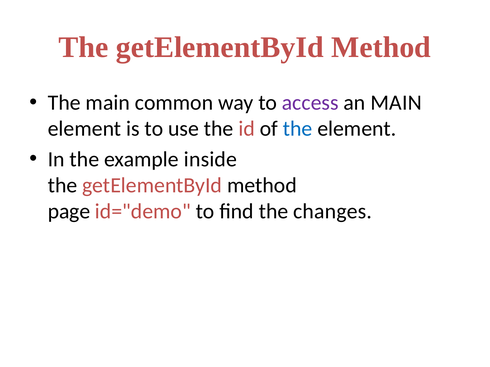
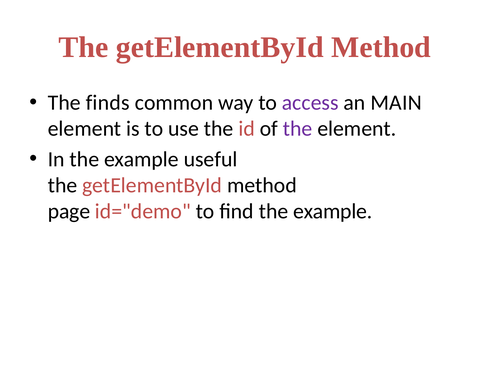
The main: main -> finds (108, 103)
the colour: blue -> purple (298, 129)
inside: inside -> useful (211, 159)
find the changes: changes -> example (333, 212)
